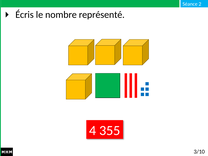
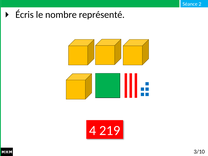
355: 355 -> 219 (110, 130)
